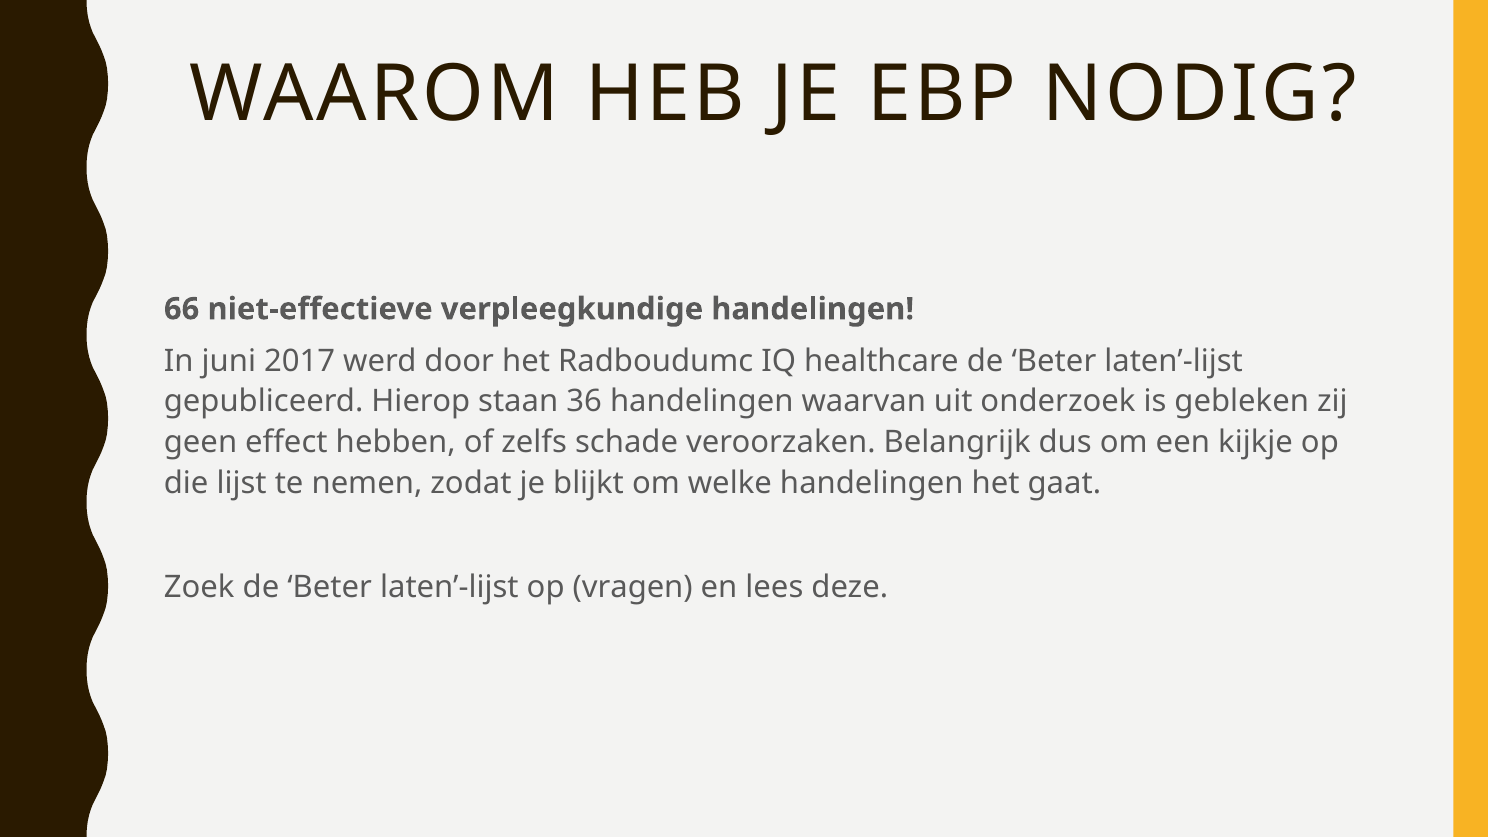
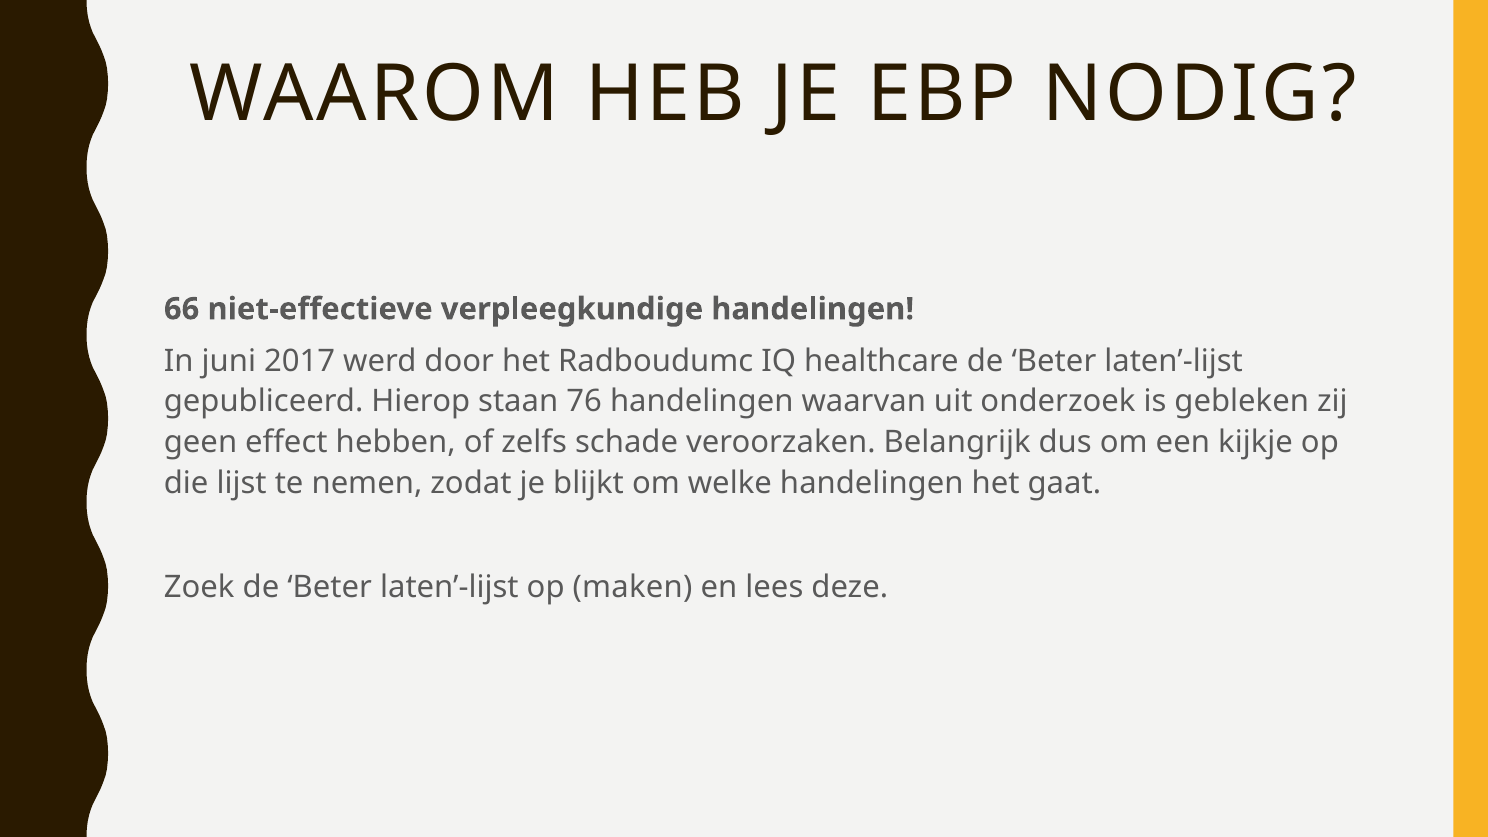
36: 36 -> 76 (584, 402)
vragen: vragen -> maken (633, 587)
